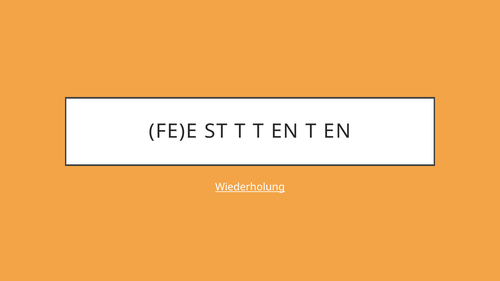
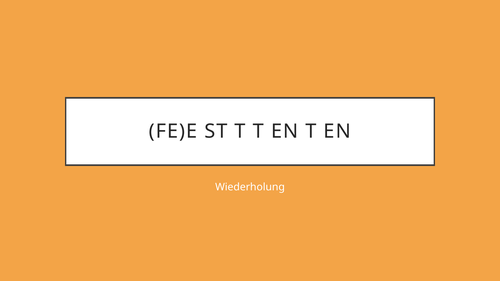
Wiederholung underline: present -> none (250, 187)
